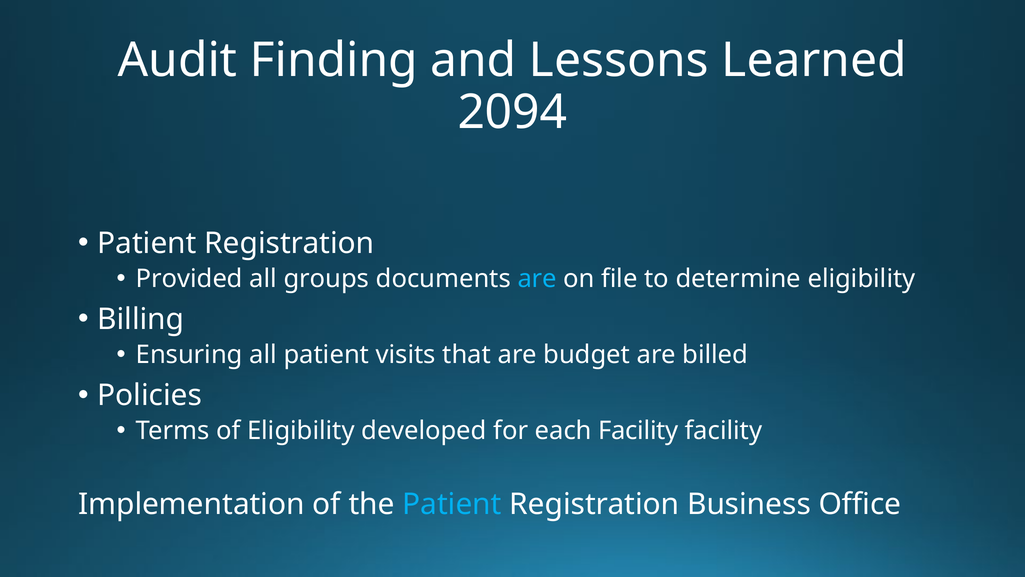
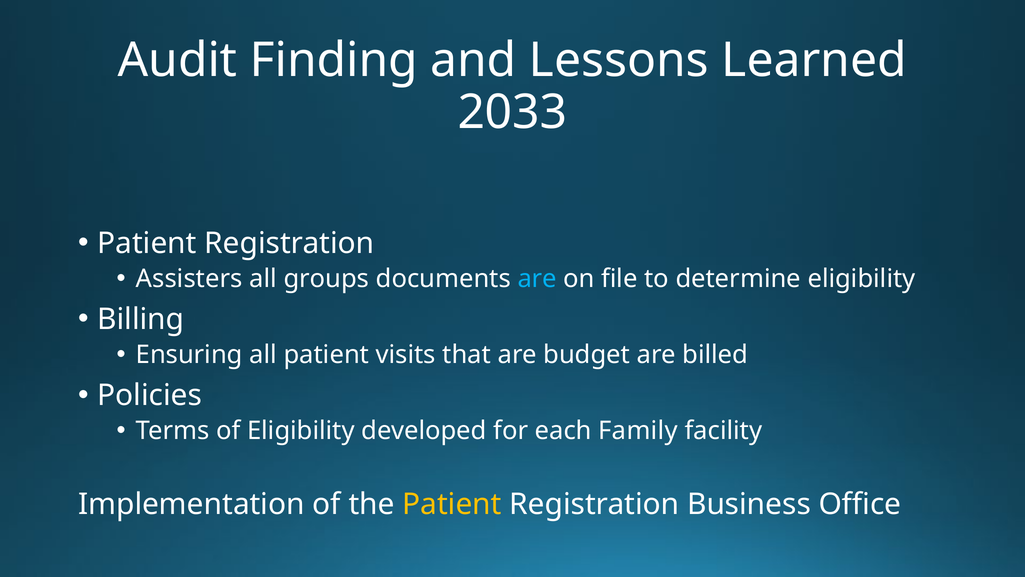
2094: 2094 -> 2033 (512, 112)
Provided: Provided -> Assisters (189, 278)
each Facility: Facility -> Family (638, 430)
Patient colour: light blue -> yellow (452, 504)
